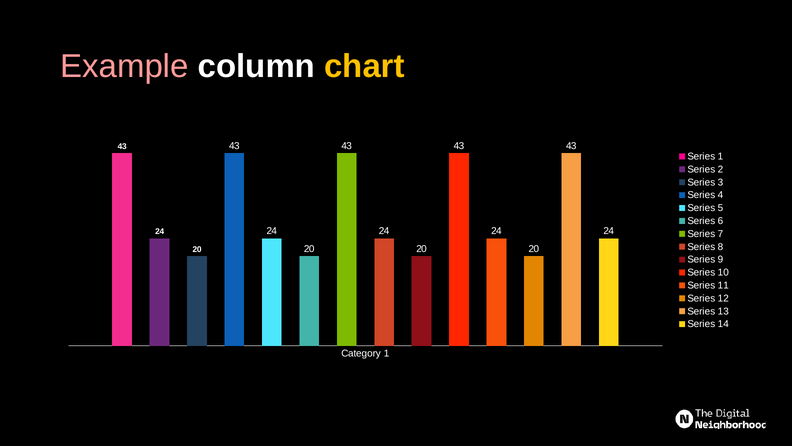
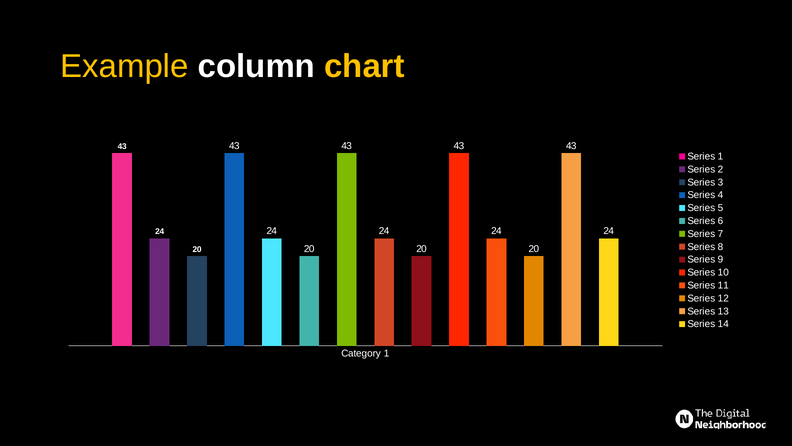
Example colour: pink -> yellow (125, 66)
